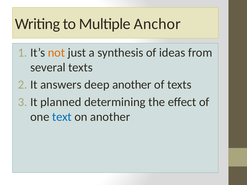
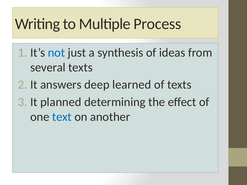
Anchor: Anchor -> Process (157, 24)
not colour: orange -> blue (56, 53)
deep another: another -> learned (132, 85)
